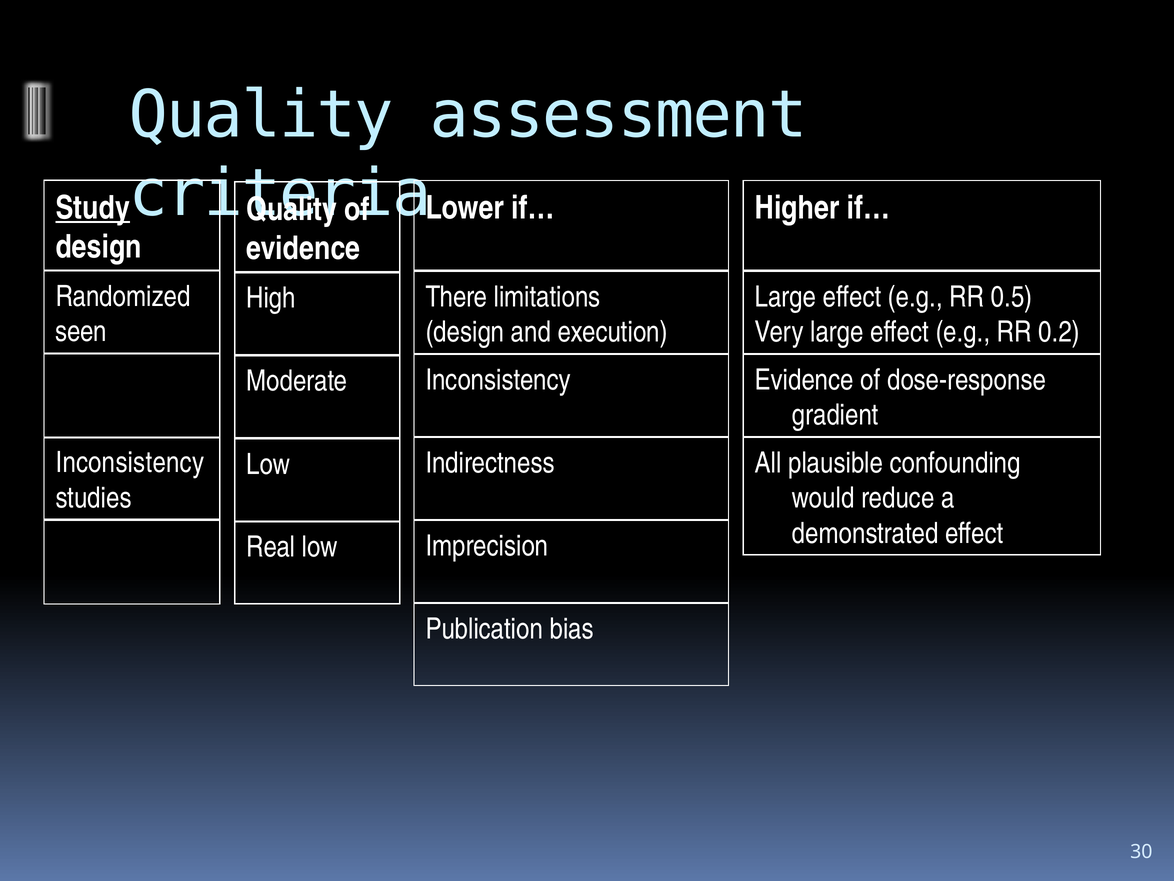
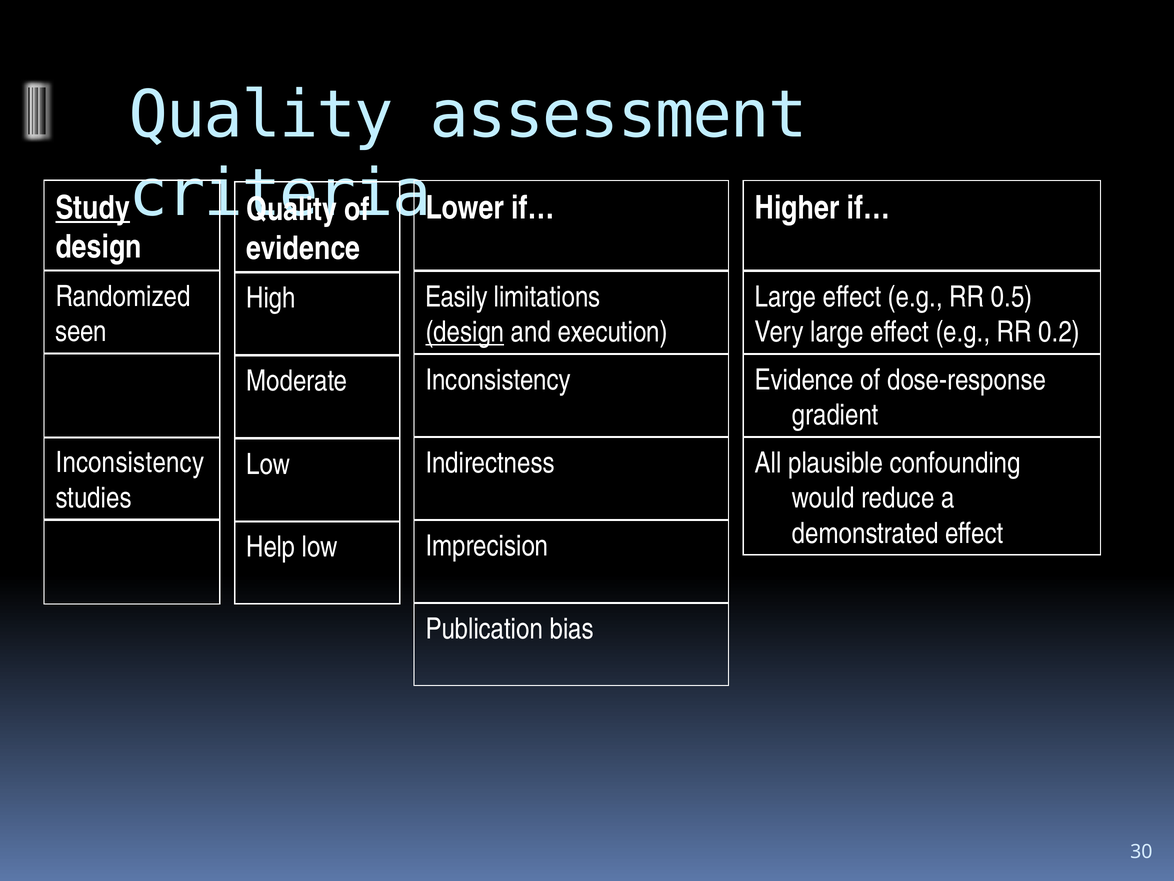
There: There -> Easily (456, 297)
design underline: none -> present (465, 332)
Real: Real -> Help (271, 547)
